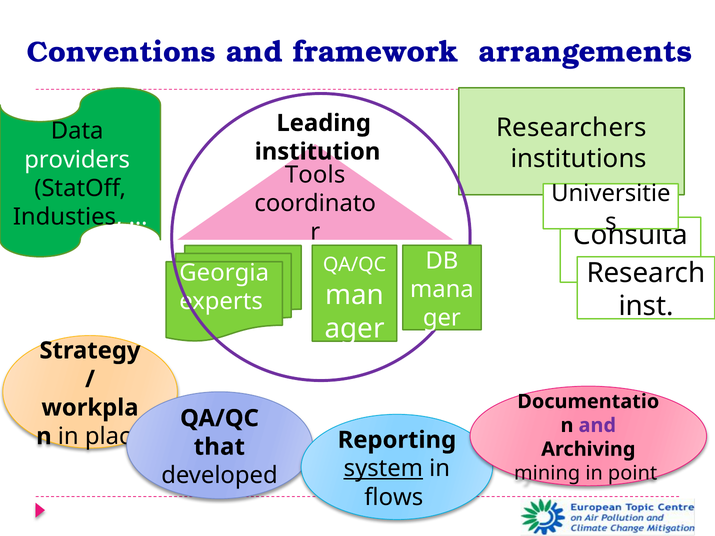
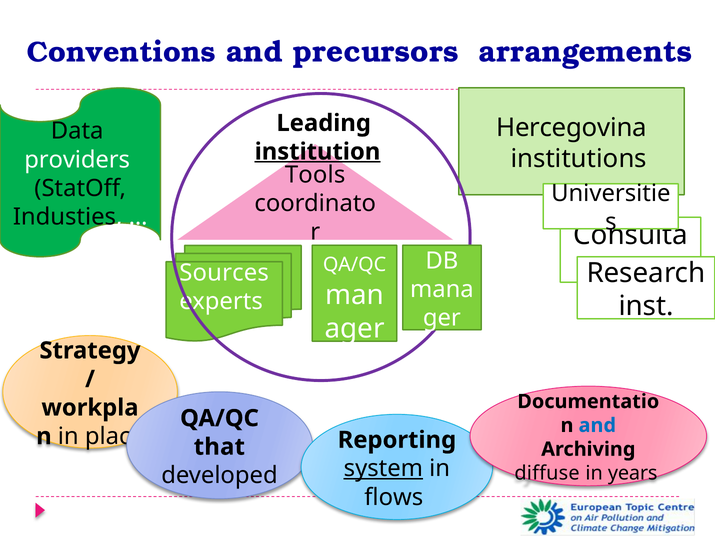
framework: framework -> precursors (376, 52)
Researchers: Researchers -> Hercegovina (572, 128)
institution underline: none -> present (317, 152)
Georgia: Georgia -> Sources (224, 273)
and colour: purple -> blue (597, 426)
mining: mining -> diffuse (547, 473)
point: point -> years (633, 473)
